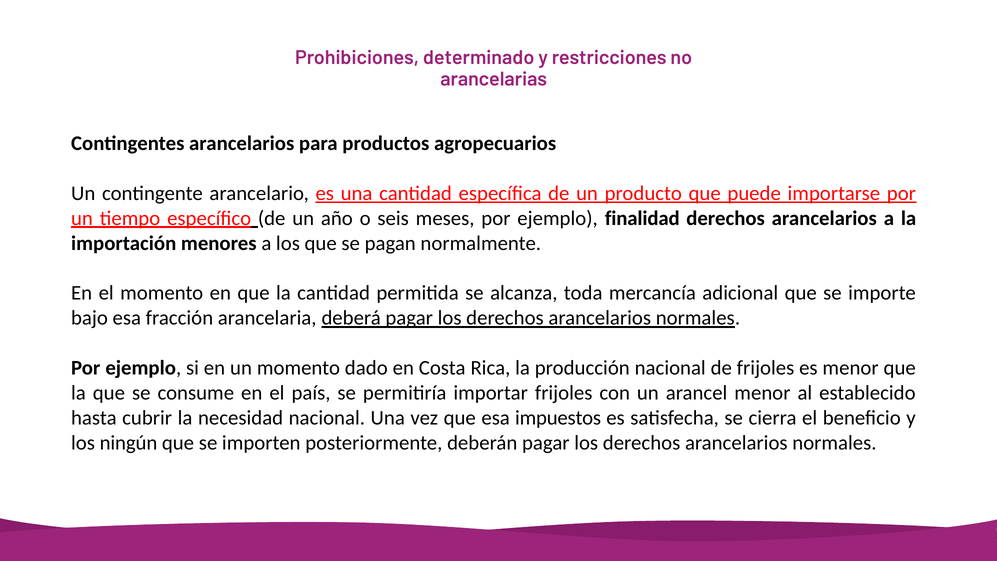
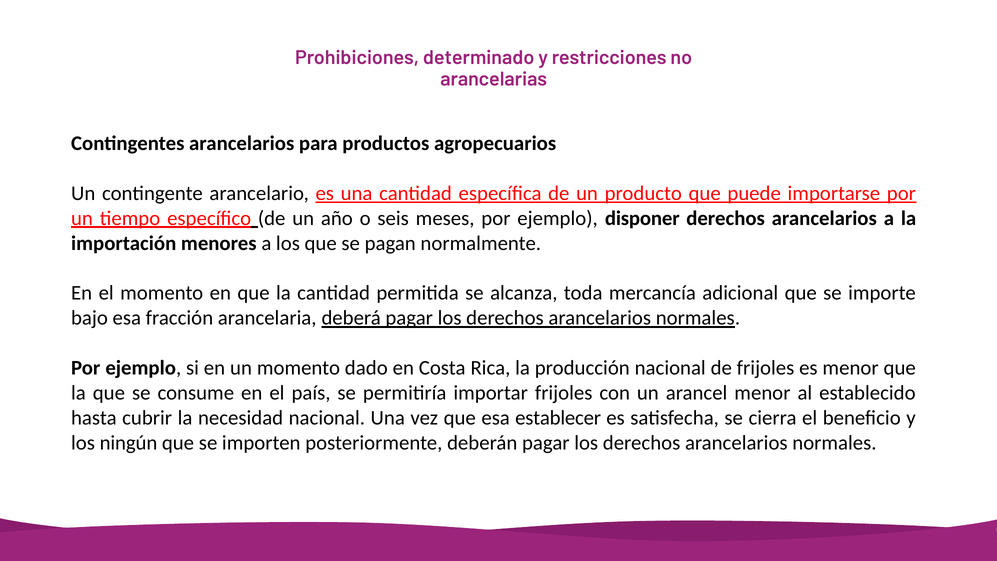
finalidad: finalidad -> disponer (642, 218)
impuestos: impuestos -> establecer (558, 418)
